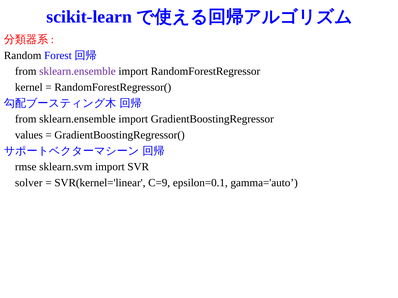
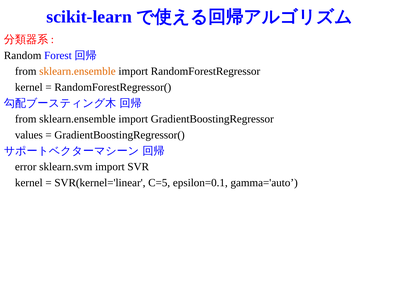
sklearn.ensemble colour: purple -> orange (77, 71)
rmse: rmse -> error (26, 167)
solver: solver -> kernel (29, 183)
C=9: C=9 -> C=5 (159, 183)
